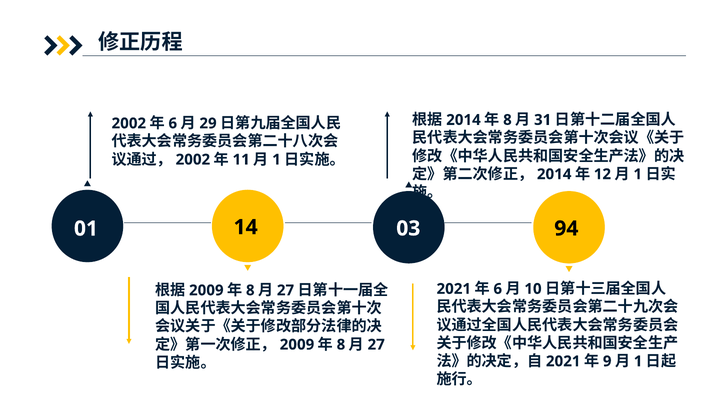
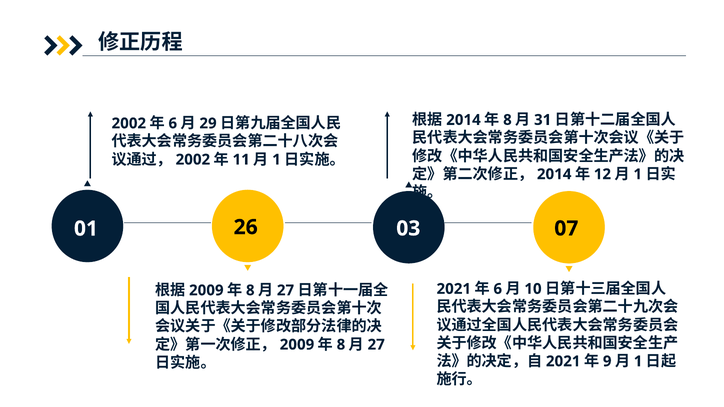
14: 14 -> 26 (246, 227)
94: 94 -> 07 (566, 229)
